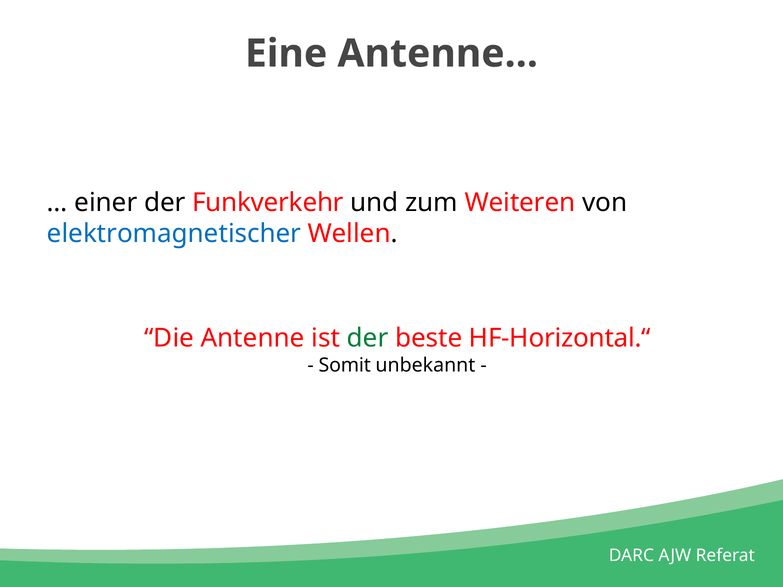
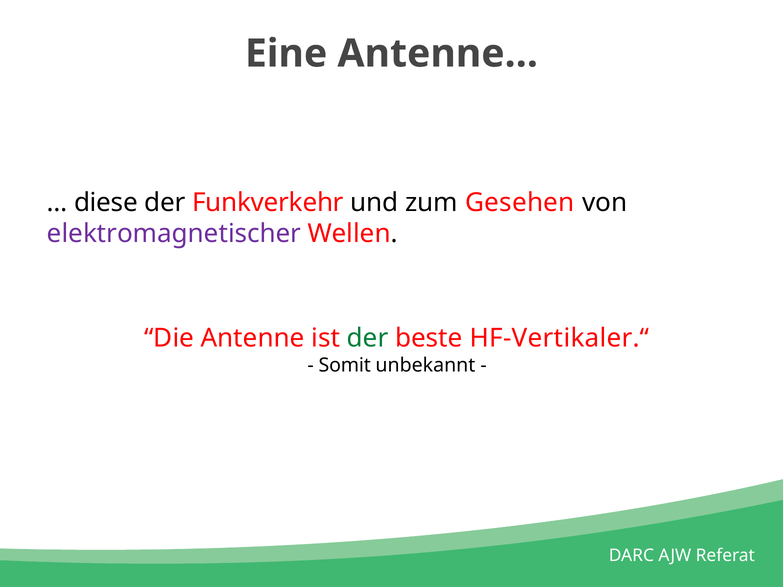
einer: einer -> diese (106, 203)
Weiteren: Weiteren -> Gesehen (520, 203)
elektromagnetischer colour: blue -> purple (174, 234)
HF-Horizontal.“: HF-Horizontal.“ -> HF-Vertikaler.“ (560, 338)
